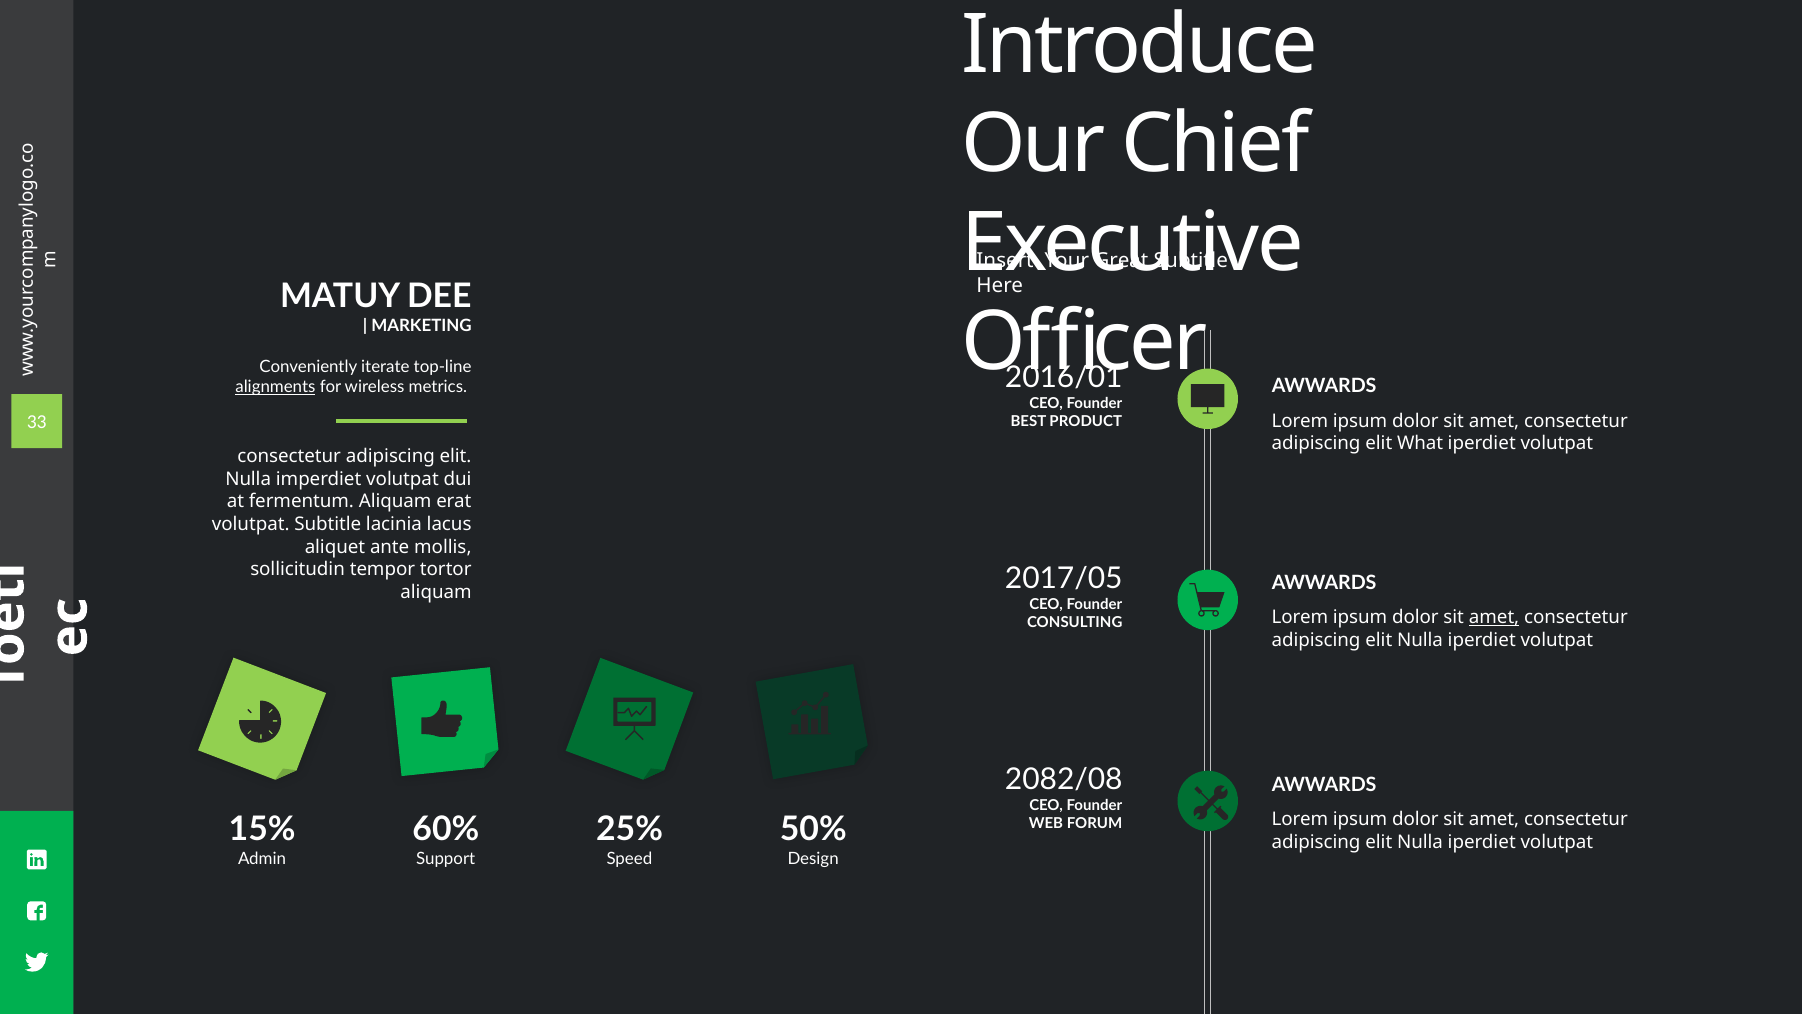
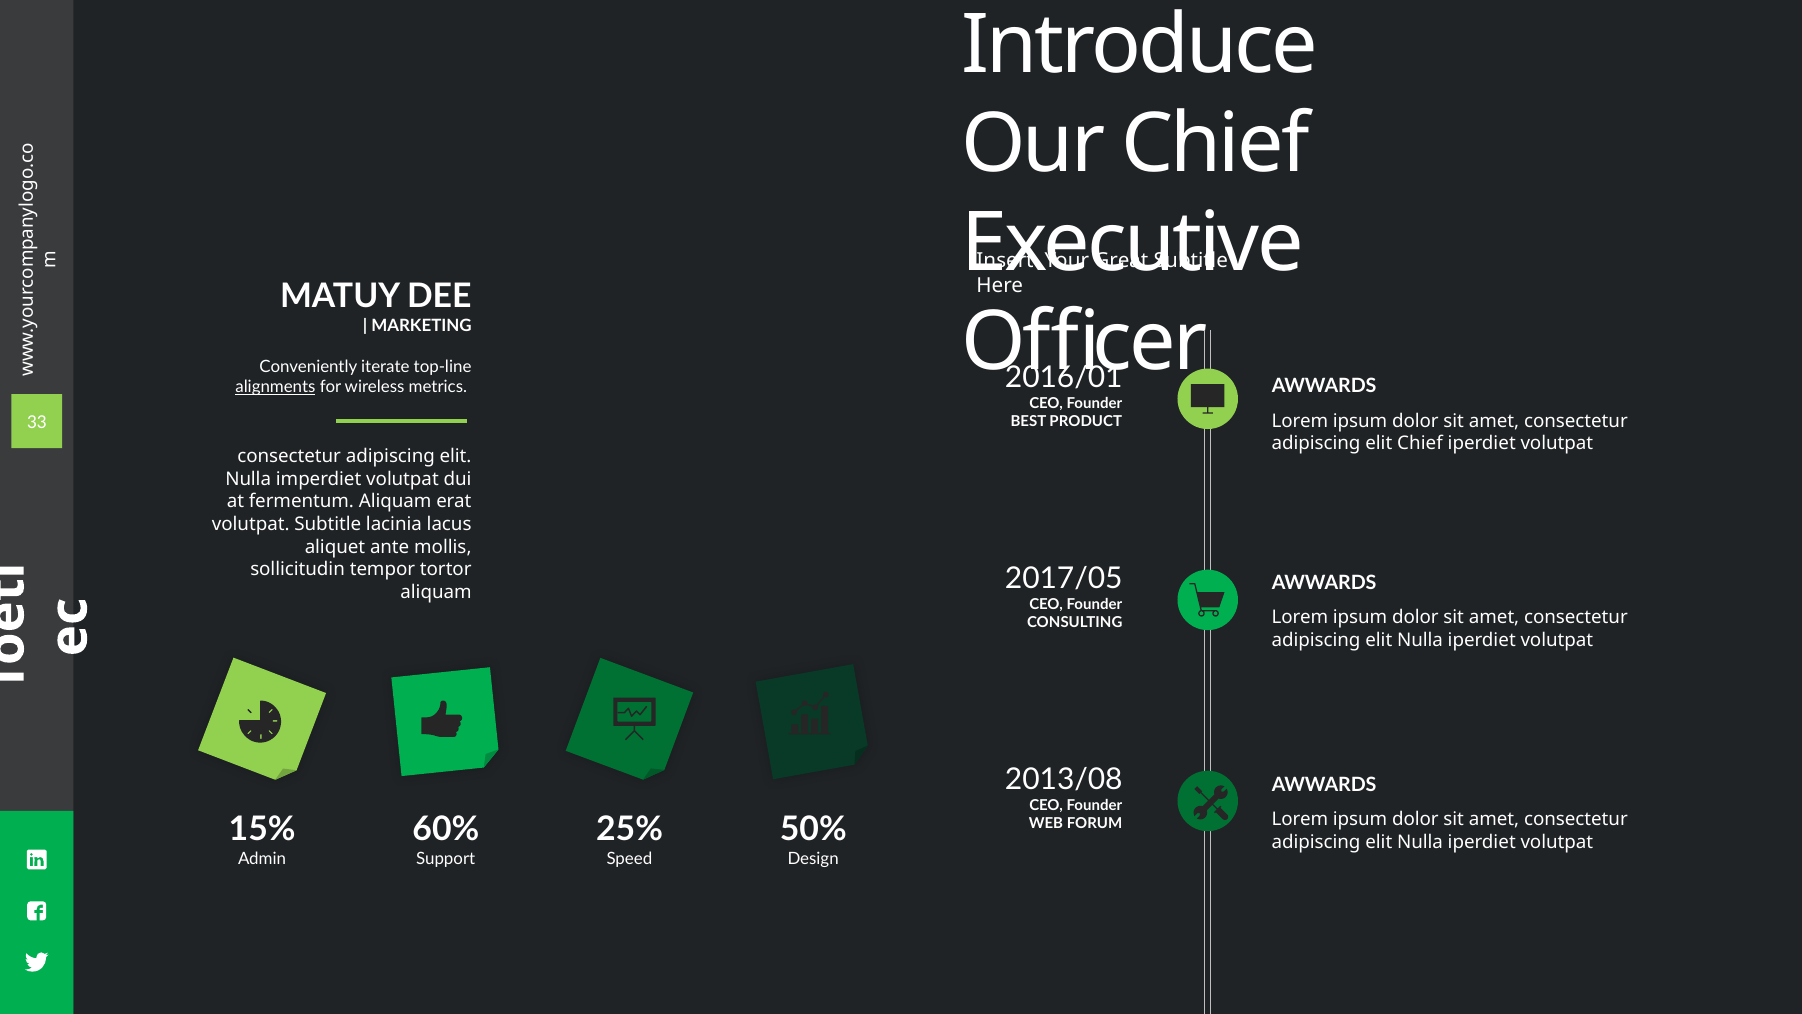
elit What: What -> Chief (1420, 443)
amet underline: present -> none (1494, 617)
2082/08: 2082/08 -> 2013/08 (1064, 780)
